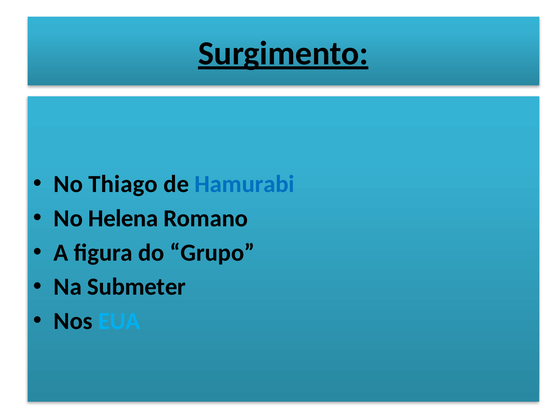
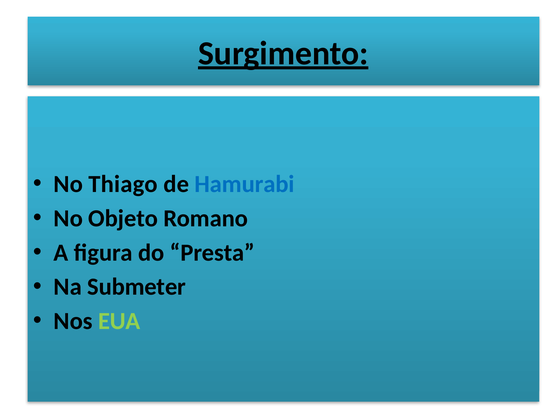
Helena: Helena -> Objeto (123, 218)
Grupo: Grupo -> Presta (212, 252)
EUA colour: light blue -> light green (119, 321)
